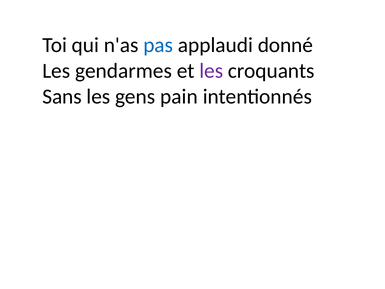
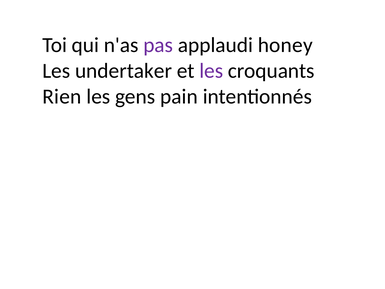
pas colour: blue -> purple (158, 45)
donné: donné -> honey (285, 45)
gendarmes: gendarmes -> undertaker (123, 71)
Sans: Sans -> Rien (62, 96)
